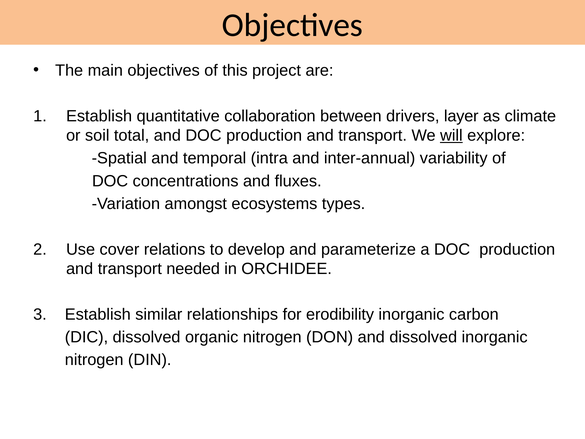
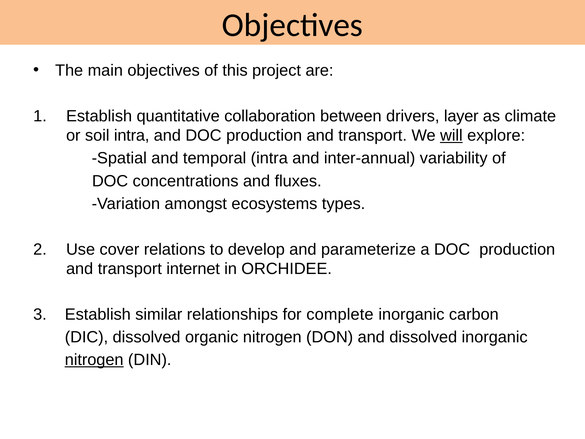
soil total: total -> intra (132, 135)
needed: needed -> internet (193, 269)
erodibility: erodibility -> complete (340, 314)
nitrogen underline: none -> present (94, 360)
